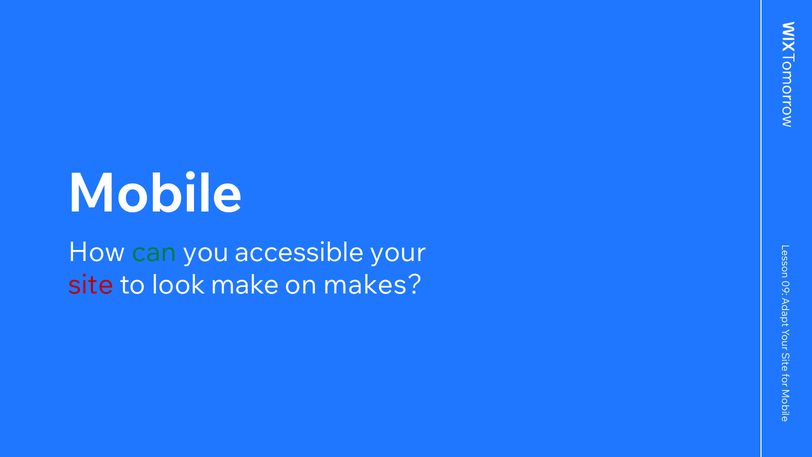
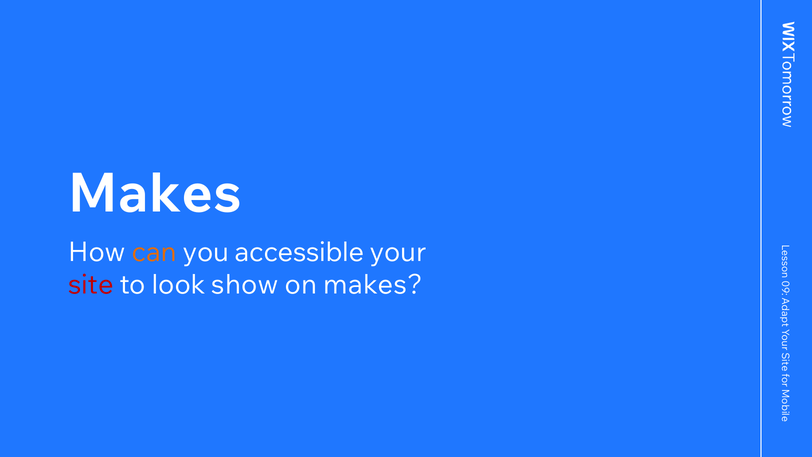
Mobile: Mobile -> Makes (155, 194)
can colour: green -> orange (154, 252)
make: make -> show (245, 285)
